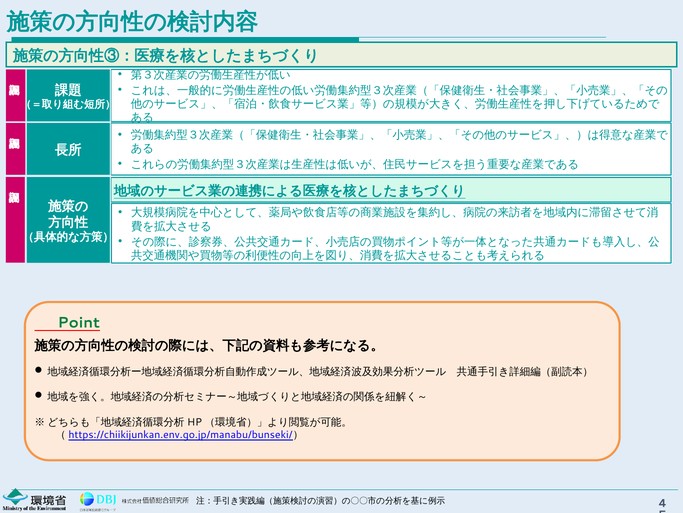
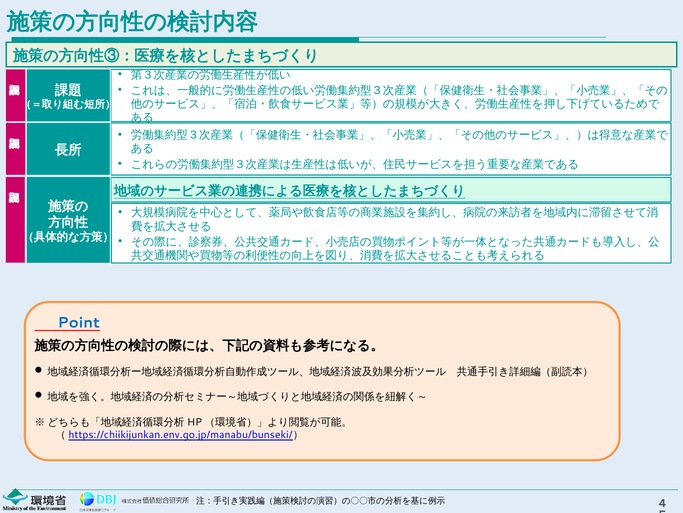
Point colour: green -> blue (79, 322)
